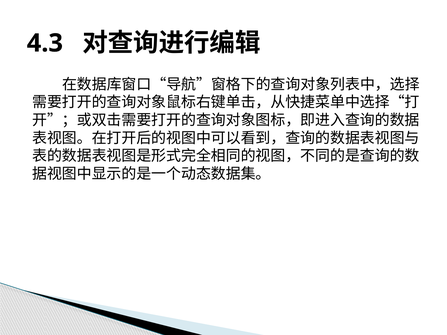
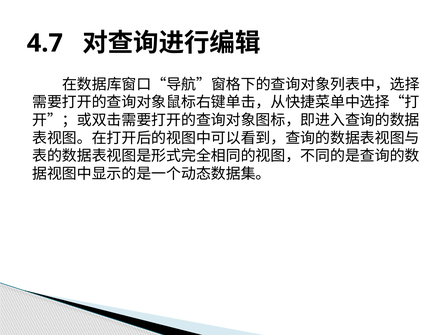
4.3: 4.3 -> 4.7 (45, 43)
